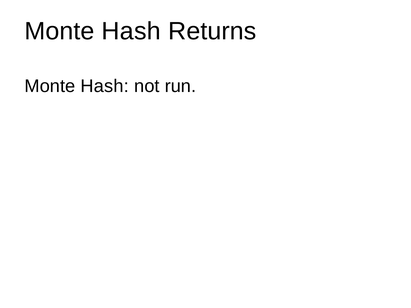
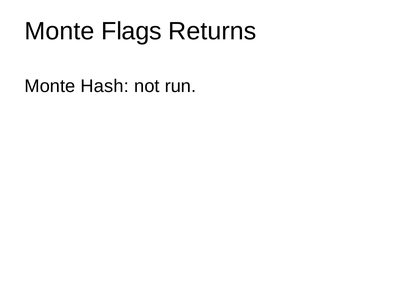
Hash: Hash -> Flags (131, 31)
